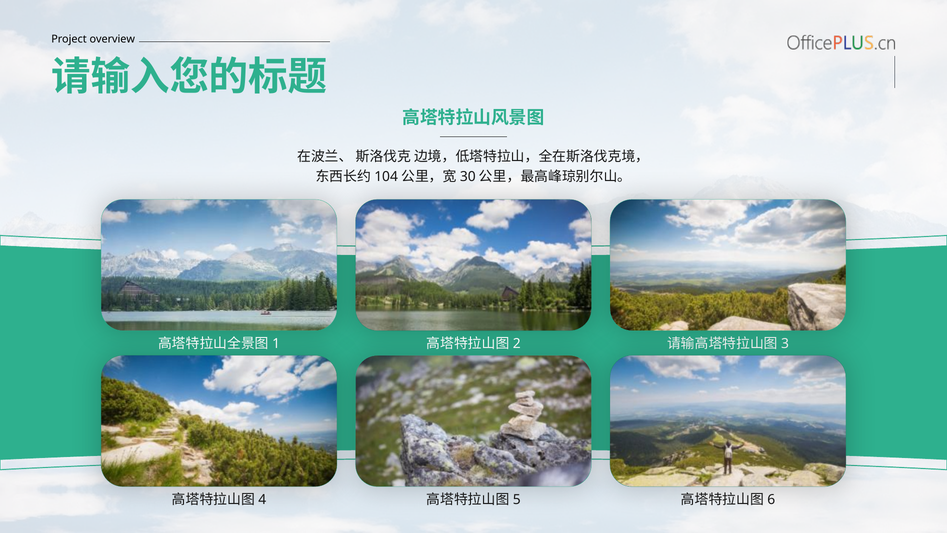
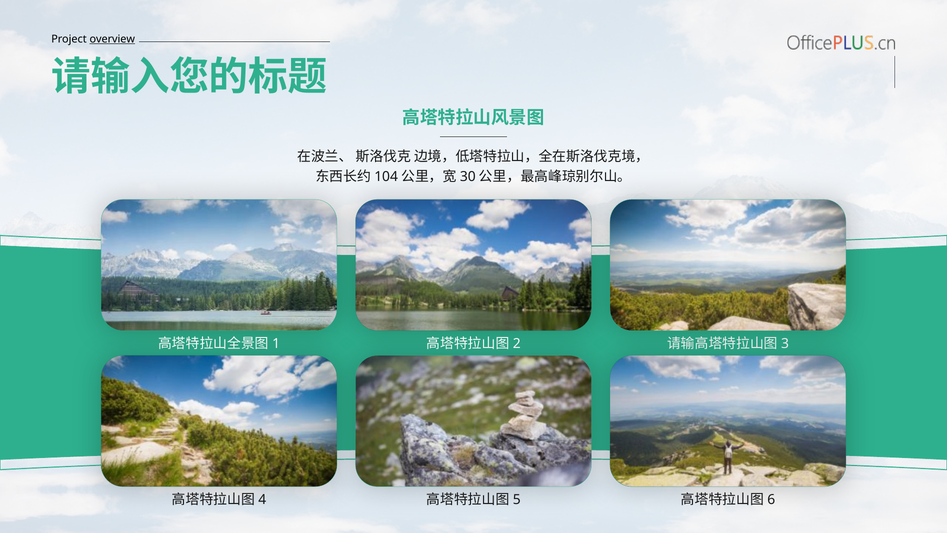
overview underline: none -> present (112, 39)
